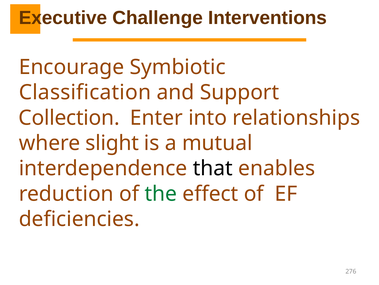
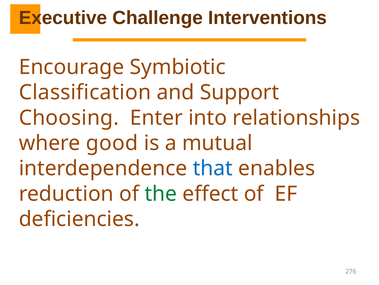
Collection: Collection -> Choosing (69, 118)
slight: slight -> good (112, 143)
that colour: black -> blue (213, 168)
